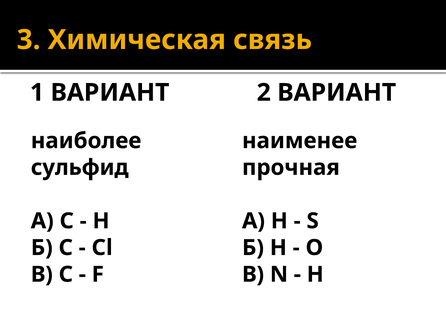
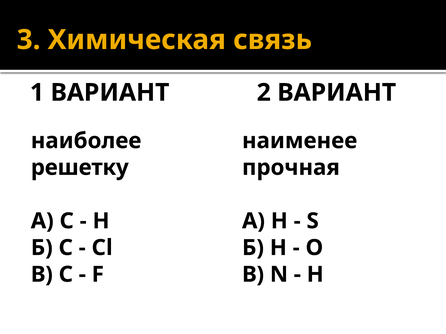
сульфид: сульфид -> решетку (80, 168)
